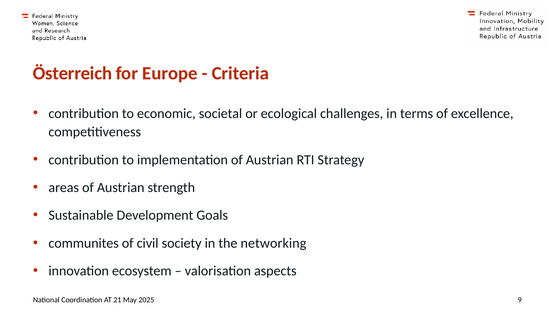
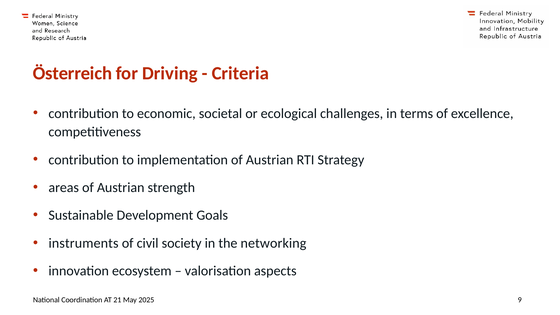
Europe: Europe -> Driving (170, 73)
communites: communites -> instruments (84, 243)
